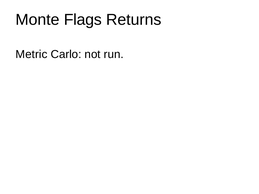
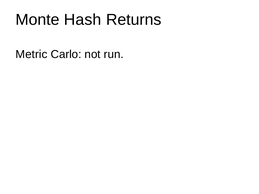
Flags: Flags -> Hash (83, 20)
